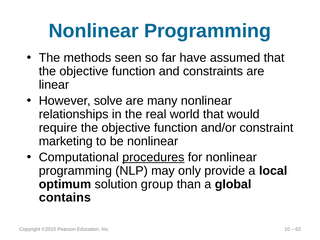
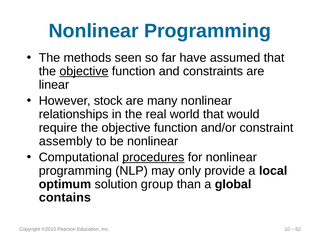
objective underline: none -> present (84, 71)
solve: solve -> stock (108, 101)
marketing: marketing -> assembly (66, 141)
